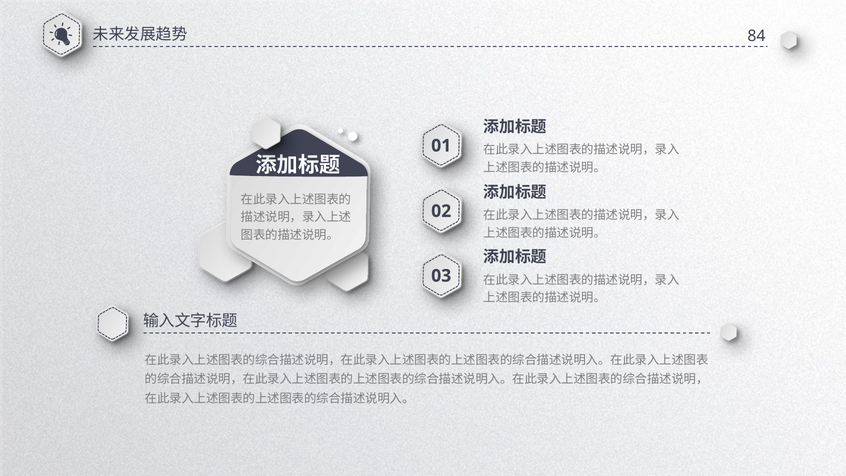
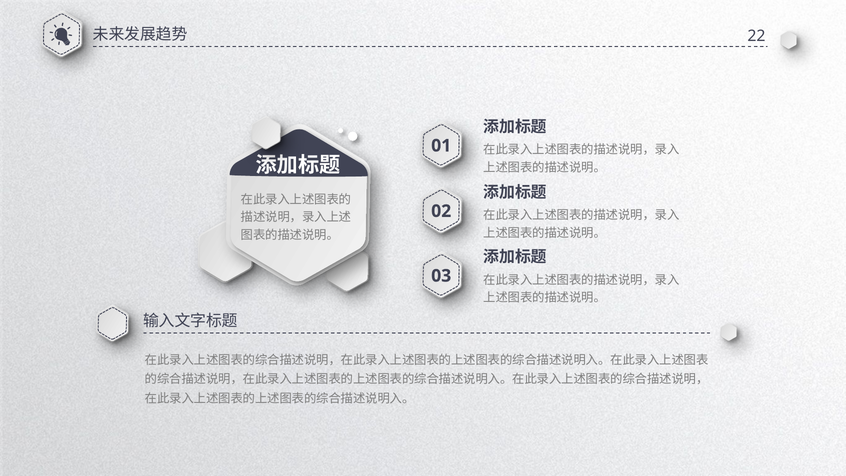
84: 84 -> 22 (757, 36)
